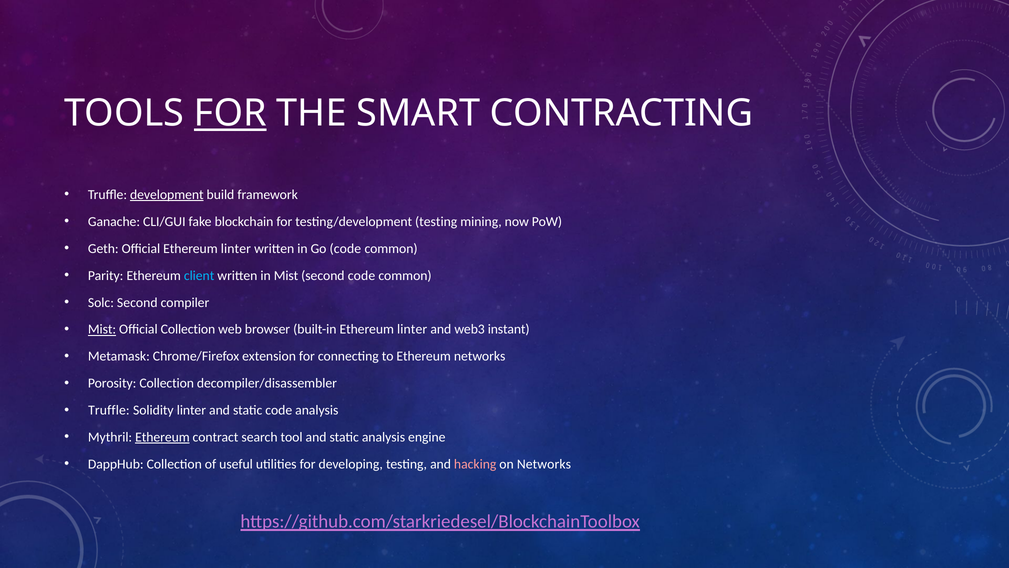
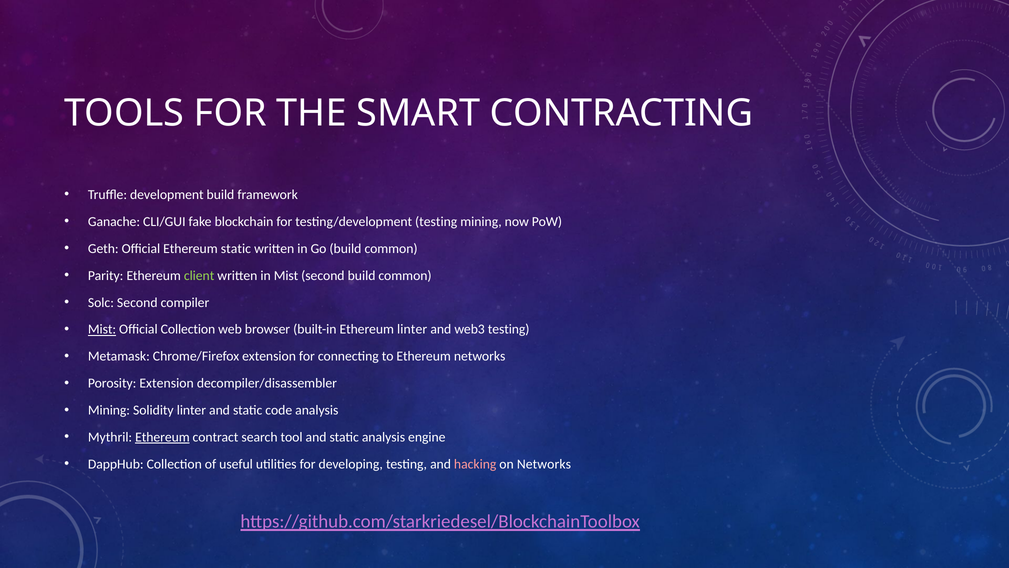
FOR underline: present -> none (230, 113)
development underline: present -> none (167, 195)
Official Ethereum linter: linter -> static (236, 248)
Go code: code -> build (345, 248)
client colour: light blue -> light green (199, 275)
second code: code -> build (362, 275)
web3 instant: instant -> testing (509, 329)
Porosity Collection: Collection -> Extension (167, 383)
Truffle: Truffle -> Mining (109, 410)
